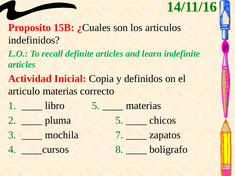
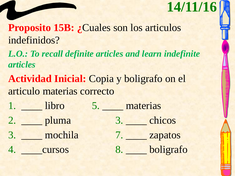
y definidos: definidos -> boligrafo (143, 79)
pluma 5: 5 -> 3 (119, 120)
